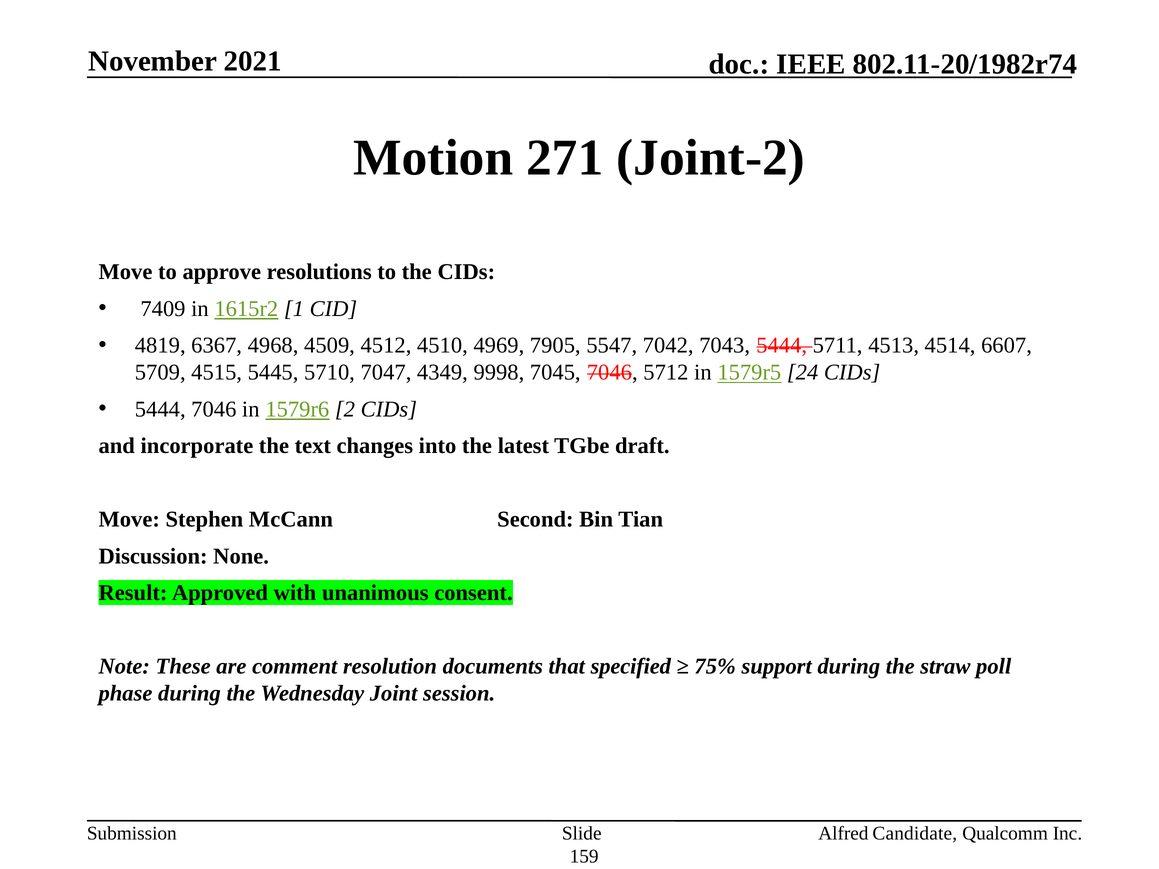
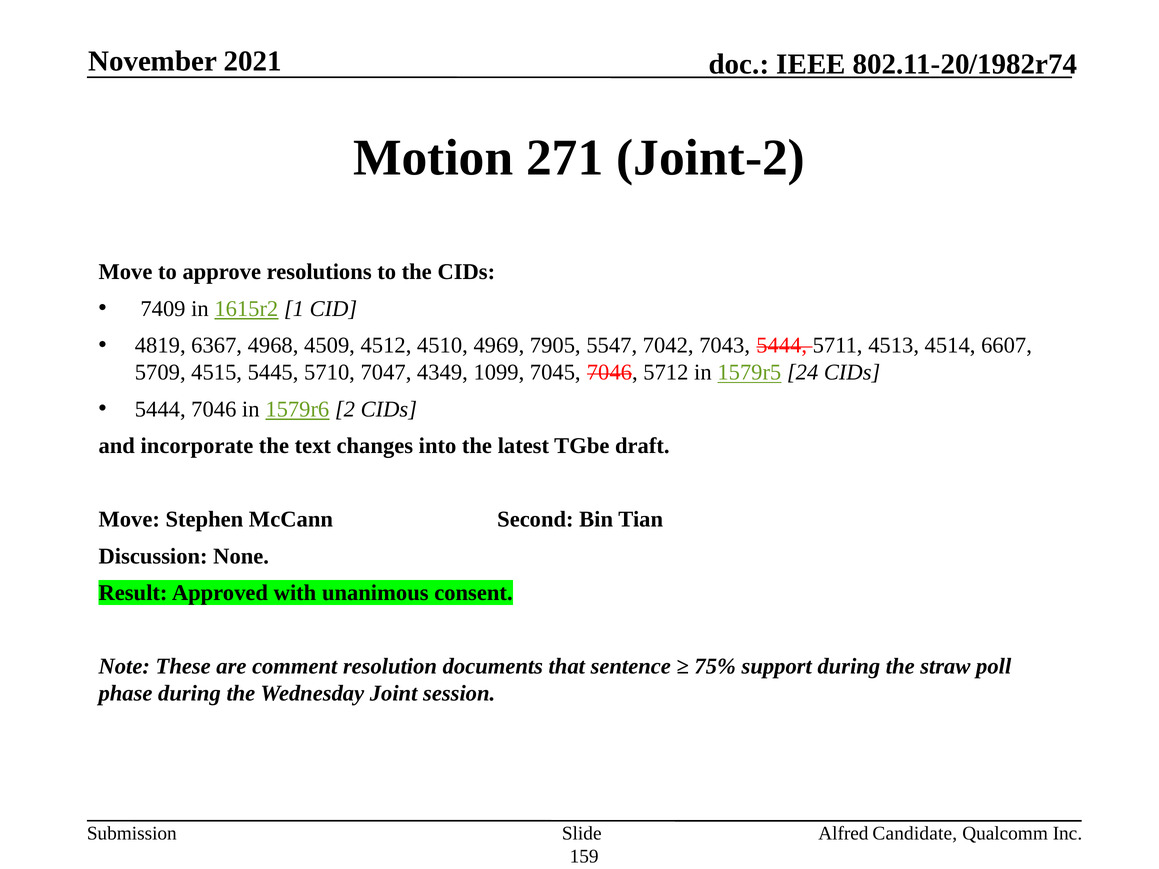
9998: 9998 -> 1099 (499, 373)
specified: specified -> sentence (631, 666)
